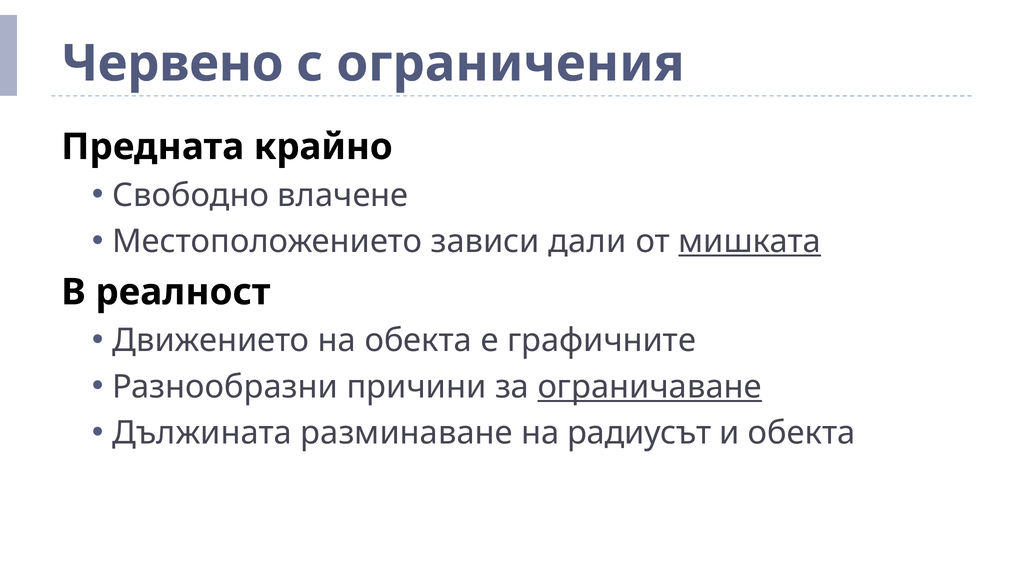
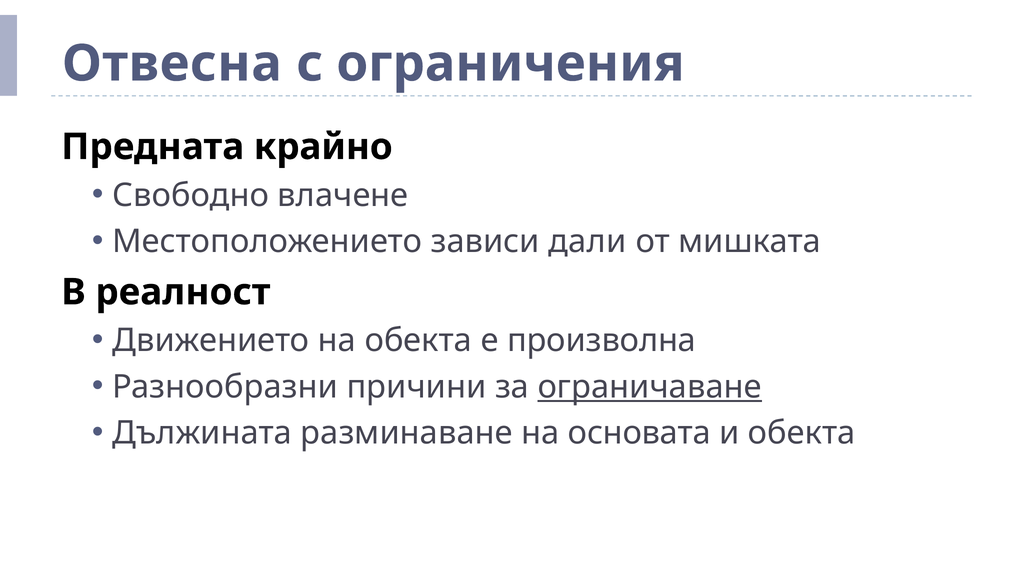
Червено: Червено -> Отвесна (172, 64)
мишката underline: present -> none (750, 242)
графичните: графичните -> произволна (602, 341)
радиусът: радиусът -> основата (639, 433)
